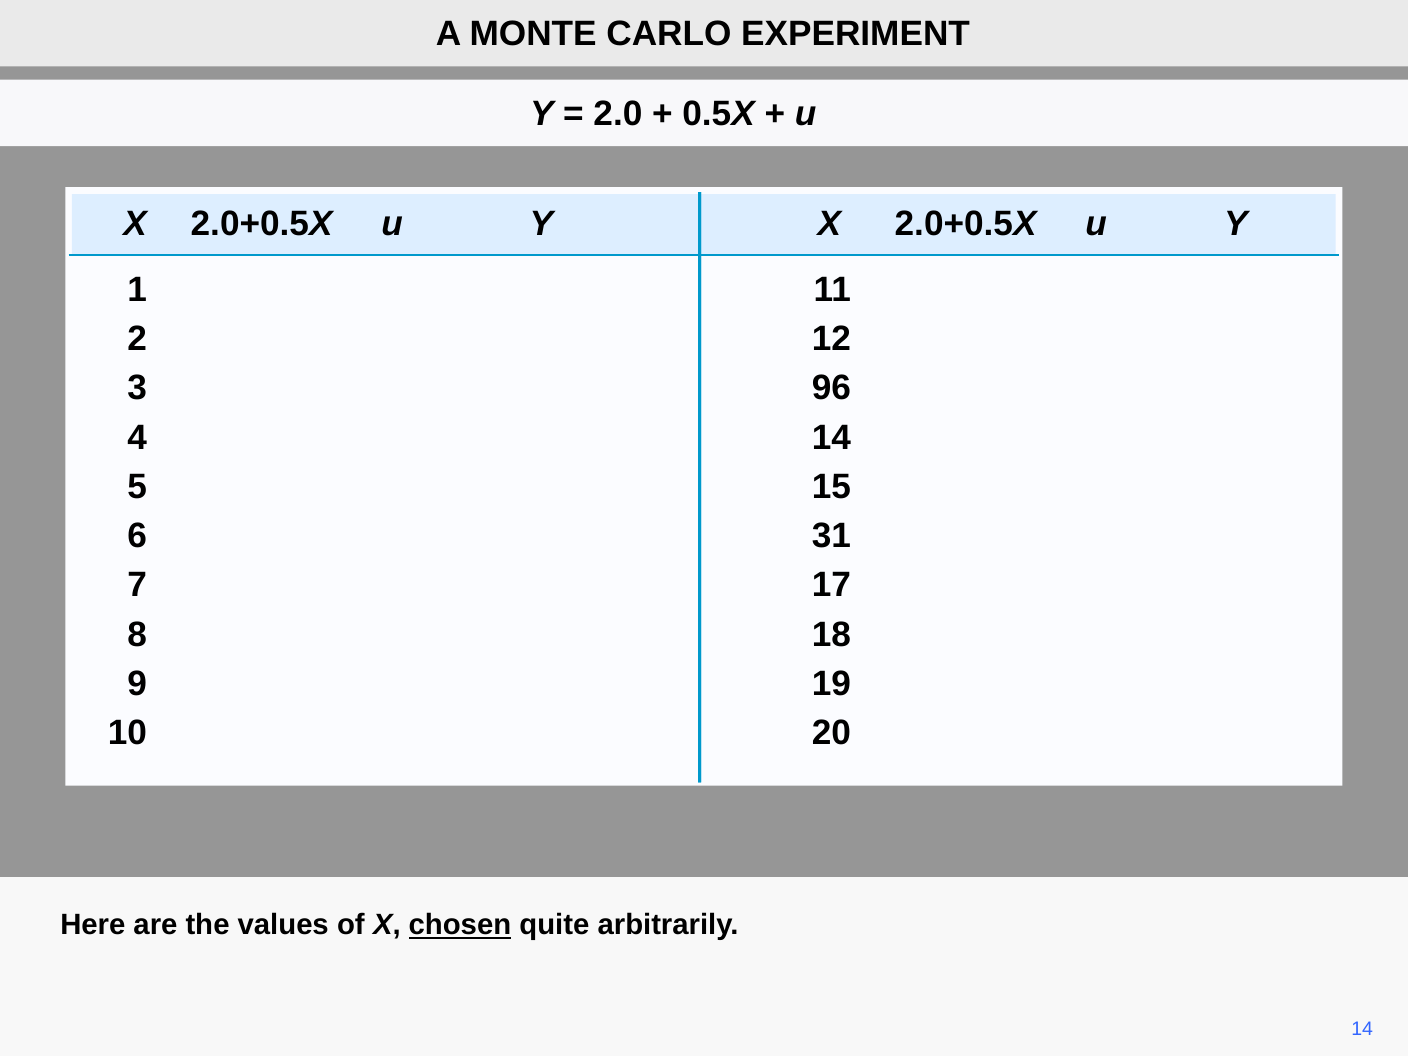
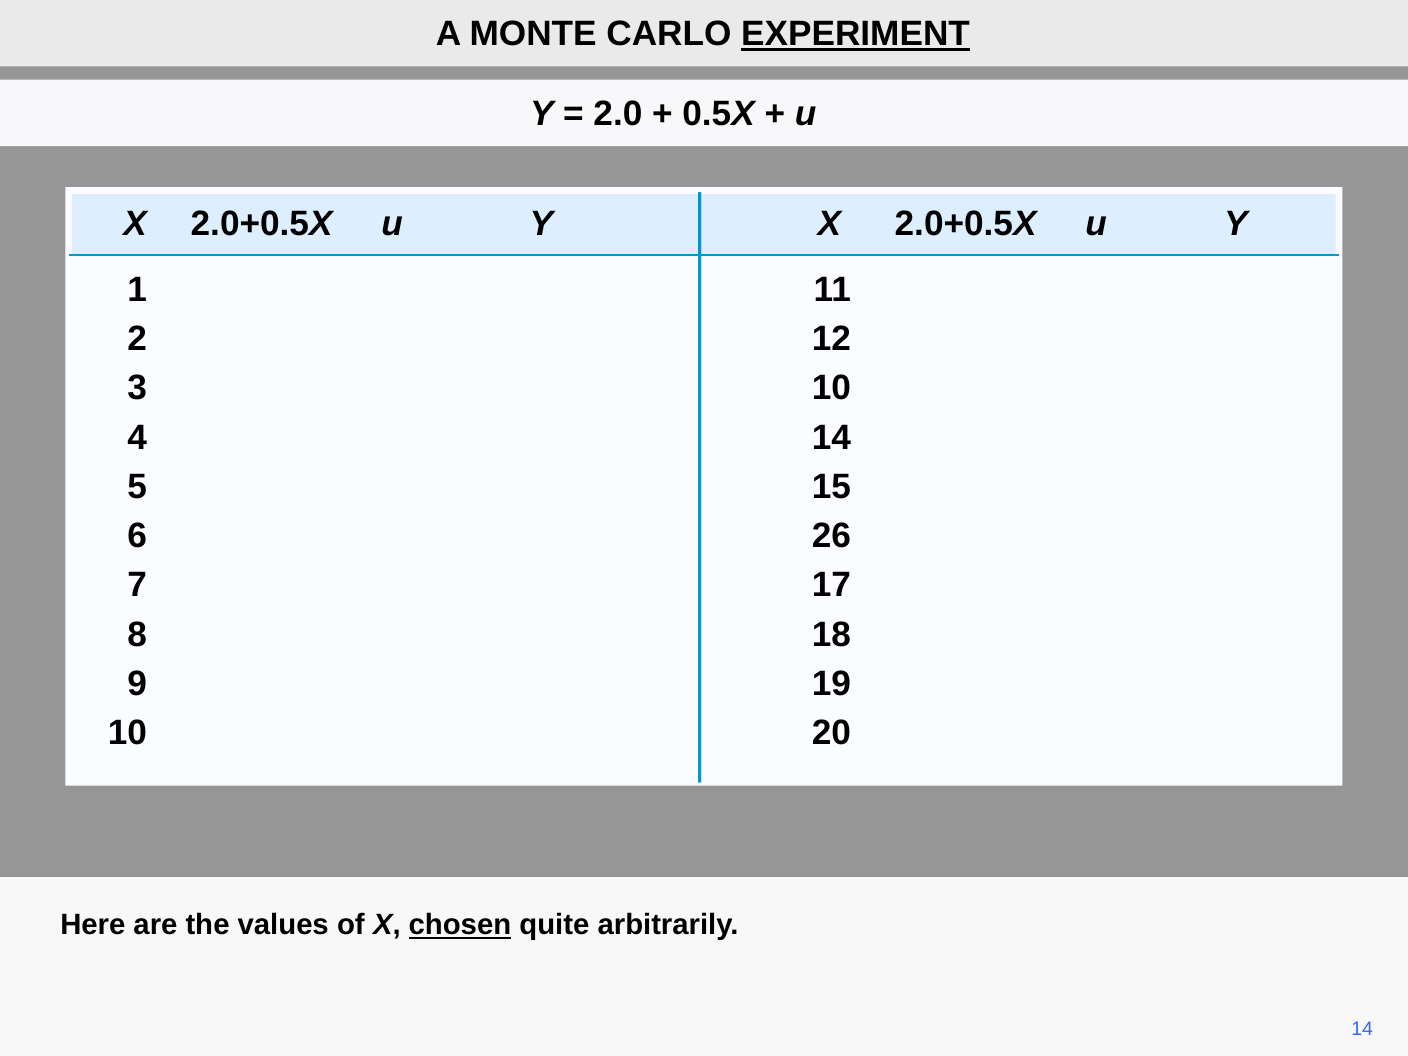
EXPERIMENT underline: none -> present (856, 34)
96: 96 -> 10 (831, 388)
31: 31 -> 26 (831, 536)
